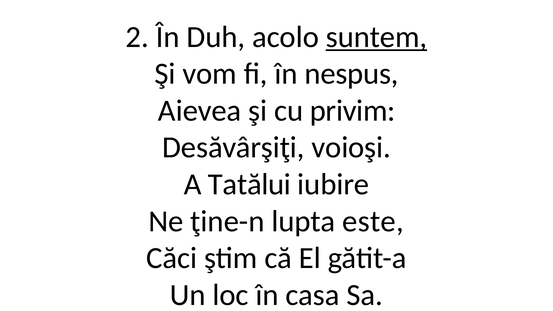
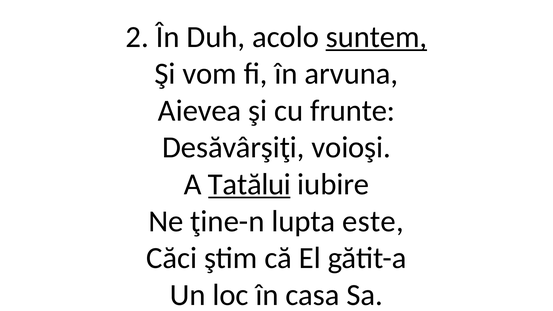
nespus: nespus -> arvuna (351, 74)
privim: privim -> frunte (353, 111)
Tatălui underline: none -> present (249, 184)
